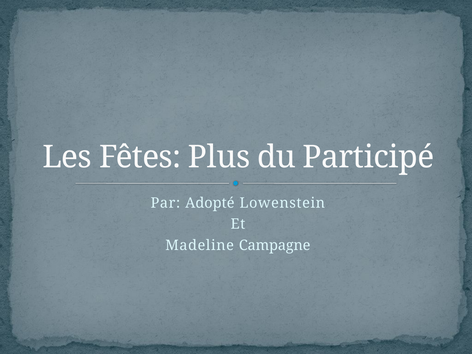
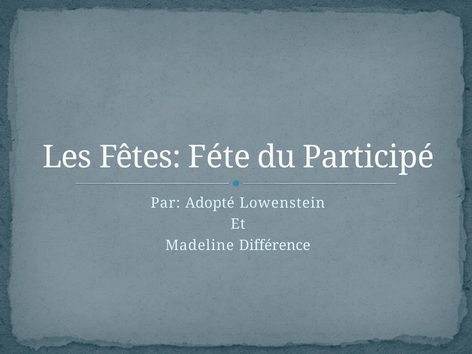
Plus: Plus -> Féte (219, 157)
Campagne: Campagne -> Différence (275, 245)
